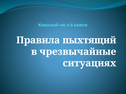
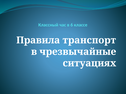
пыхтящий: пыхтящий -> транспорт (89, 40)
